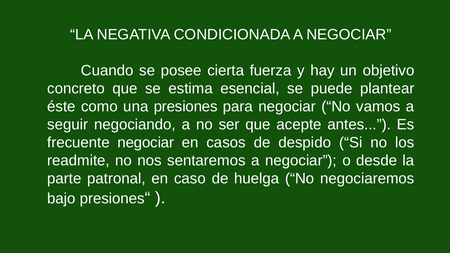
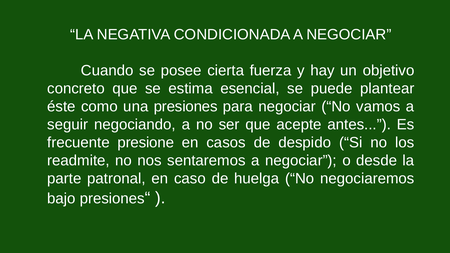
frecuente negociar: negociar -> presione (146, 143)
